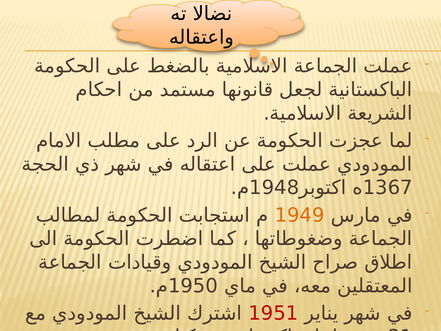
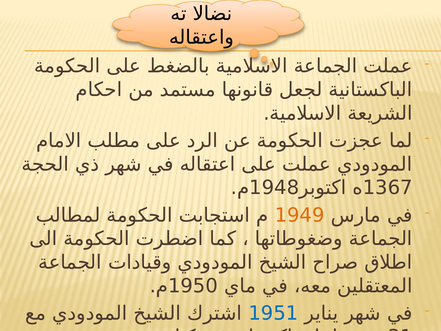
1951 colour: red -> blue (273, 313)
